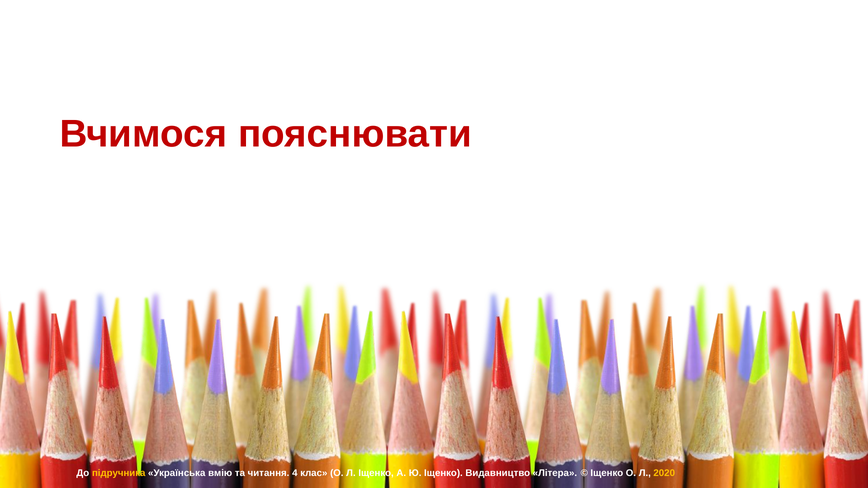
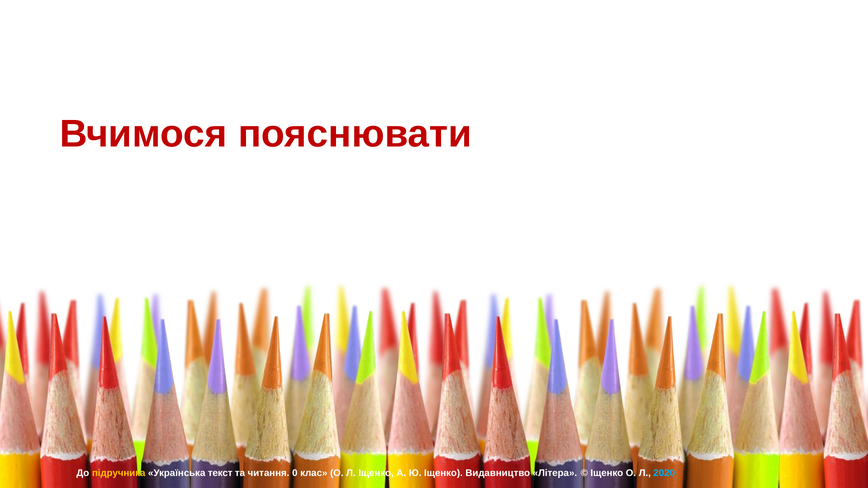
вмію: вмію -> текст (220, 474)
4: 4 -> 0 (295, 474)
2020 colour: yellow -> light blue (664, 474)
